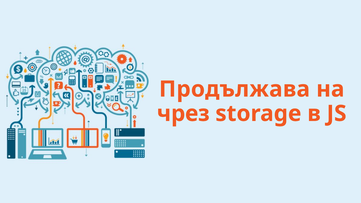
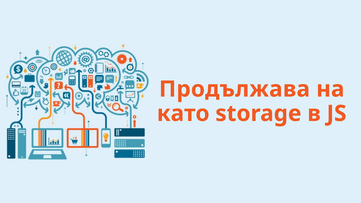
чрез: чрез -> като (183, 114)
